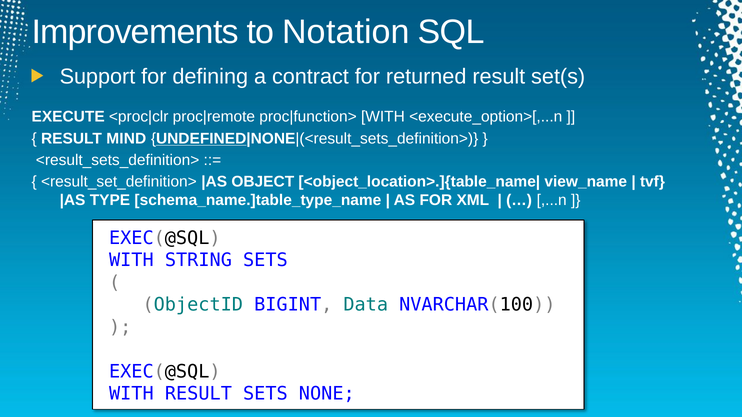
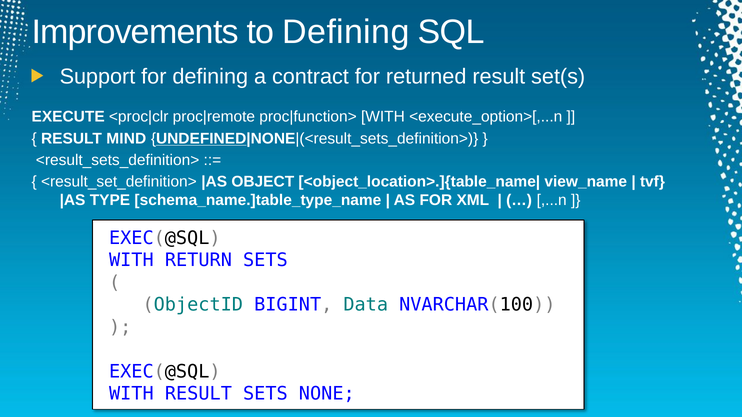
to Notation: Notation -> Defining (346, 32)
STRING: STRING -> RETURN (198, 261)
